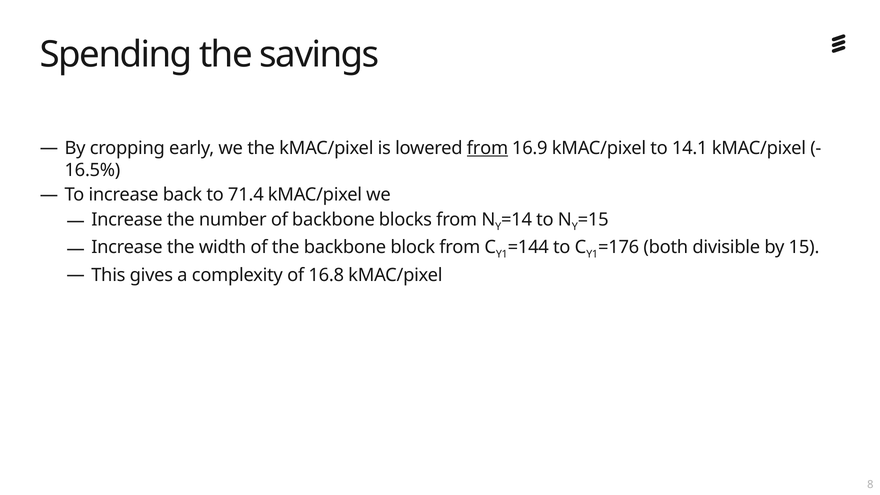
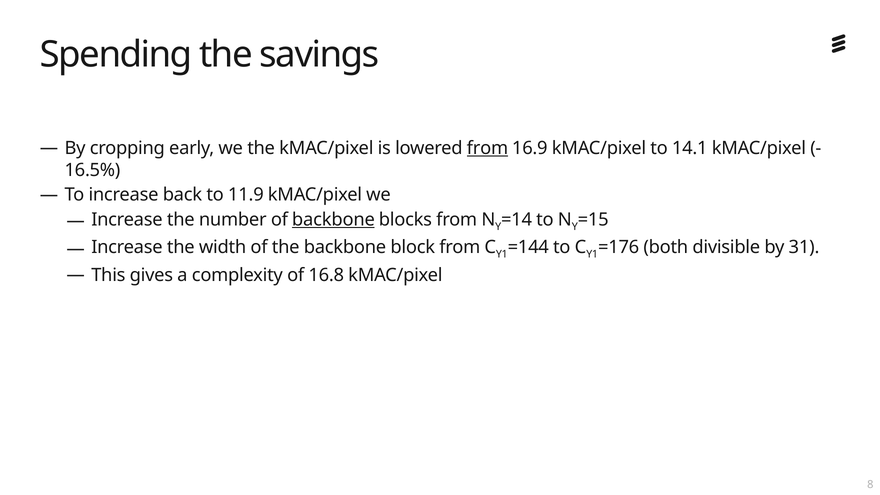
71.4: 71.4 -> 11.9 (246, 195)
backbone underline: none -> present (333, 220)
15: 15 -> 31 (804, 247)
